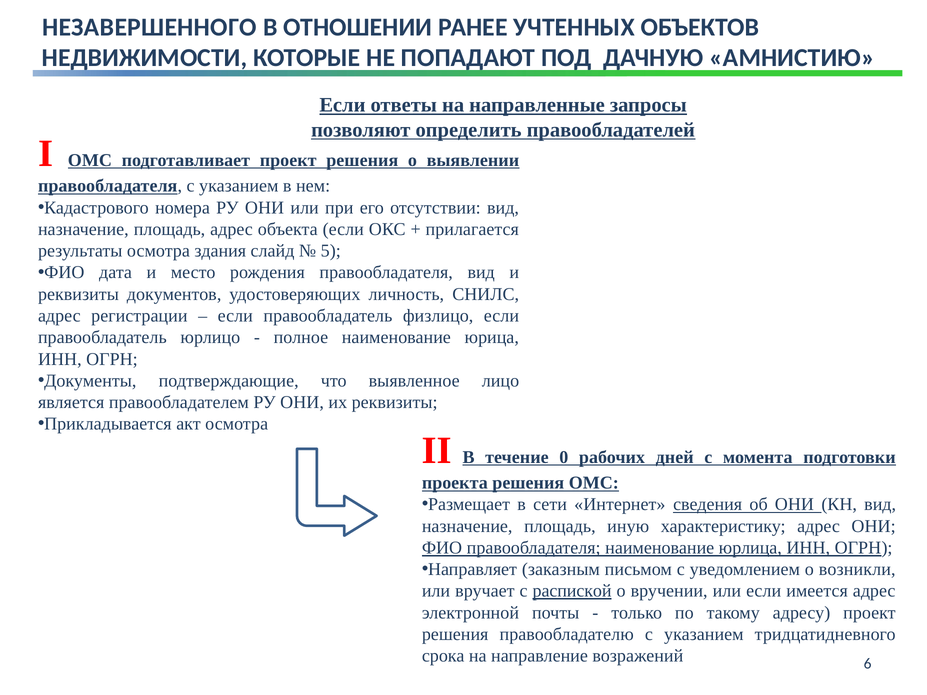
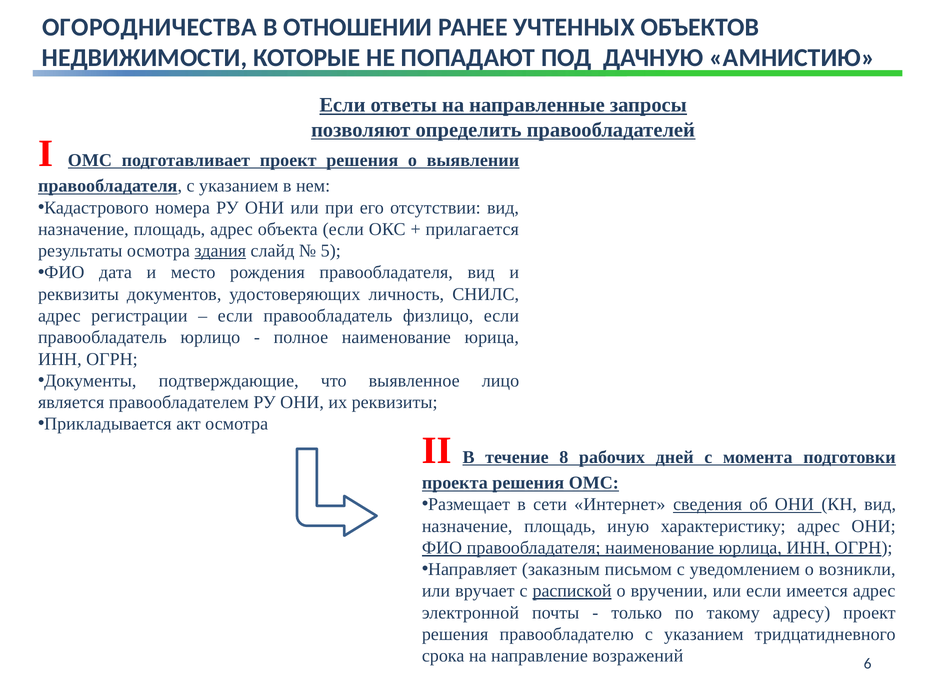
НЕЗАВЕРШЕННОГО: НЕЗАВЕРШЕННОГО -> ОГОРОДНИЧЕСТВА (149, 27)
здания underline: none -> present (220, 251)
0: 0 -> 8 (564, 457)
